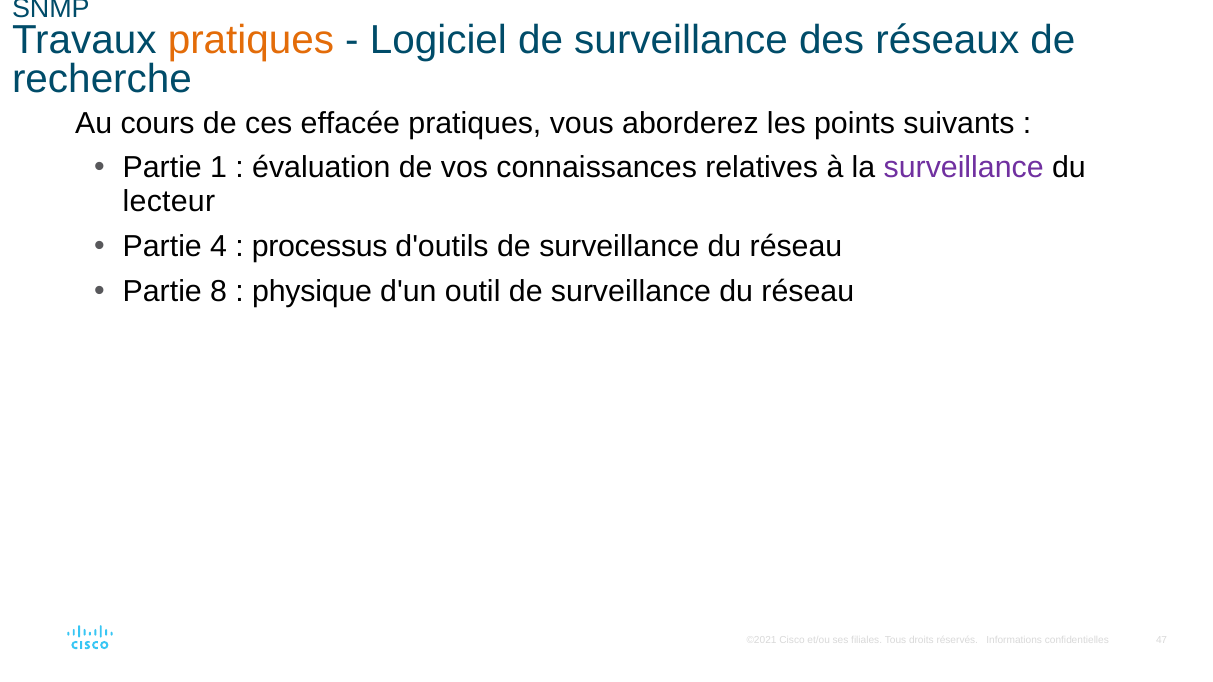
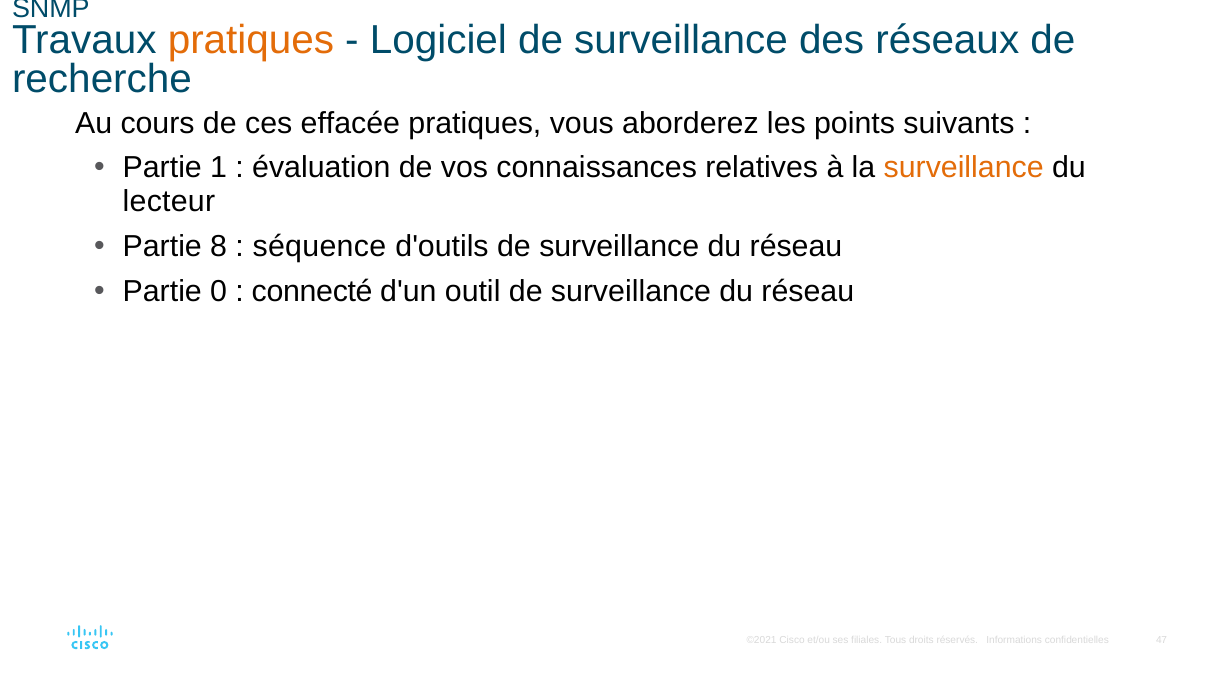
surveillance colour: purple -> orange (964, 167)
4: 4 -> 8 (219, 247)
processus: processus -> séquence (319, 247)
8: 8 -> 0 (219, 291)
physique: physique -> connecté (312, 291)
